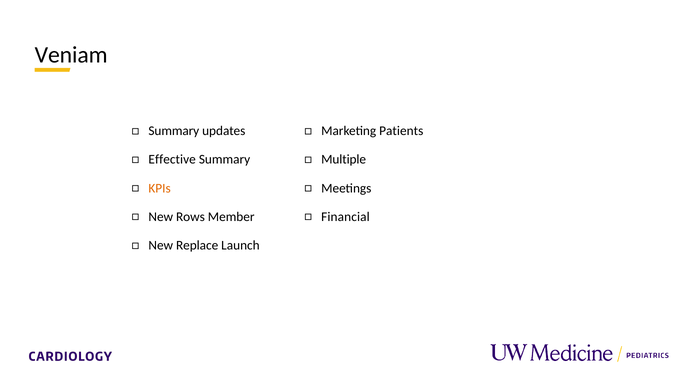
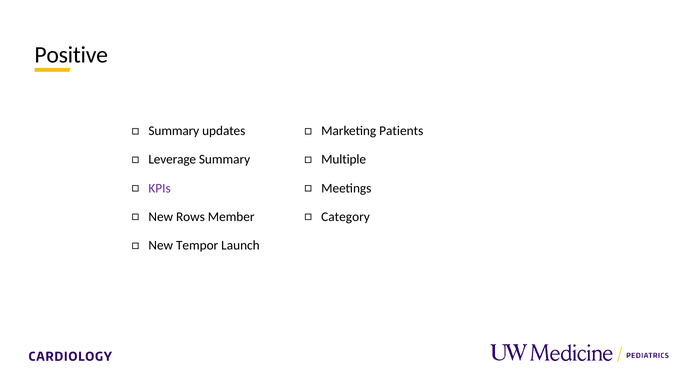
Veniam: Veniam -> Positive (71, 55)
Effective: Effective -> Leverage (172, 160)
KPIs colour: orange -> purple (160, 188)
Financial: Financial -> Category (346, 217)
Replace: Replace -> Tempor (197, 246)
